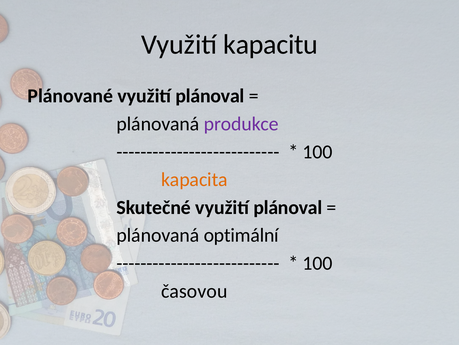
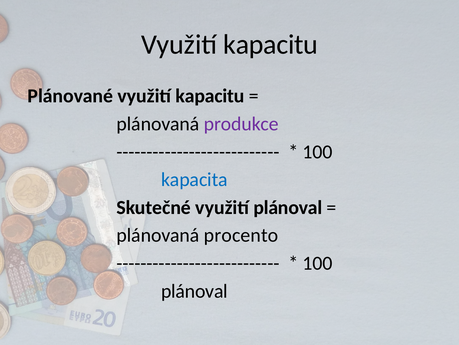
Plánované využití plánoval: plánoval -> kapacitu (210, 96)
kapacita colour: orange -> blue (194, 179)
optimální: optimální -> procento (241, 235)
časovou: časovou -> plánoval (194, 291)
